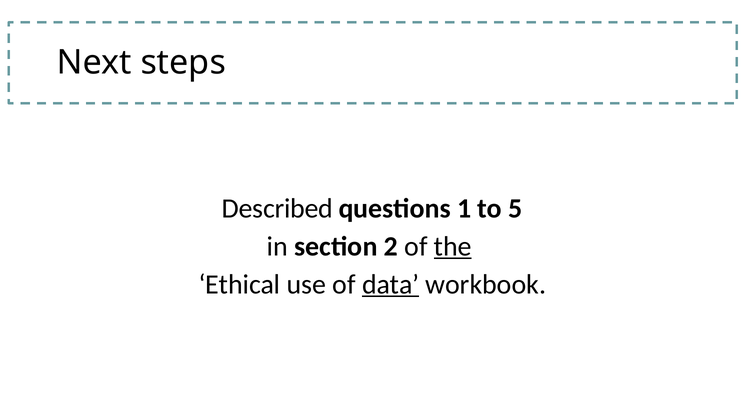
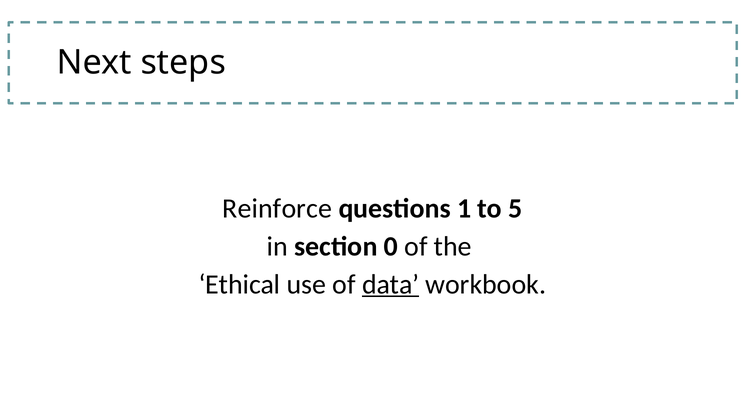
Described: Described -> Reinforce (277, 208)
2: 2 -> 0 (391, 246)
the underline: present -> none (453, 246)
